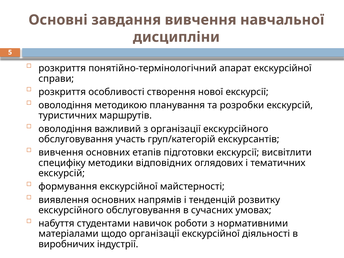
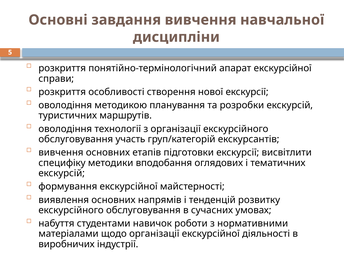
важливий: важливий -> технології (118, 129)
відповідних: відповідних -> вподобання (164, 163)
